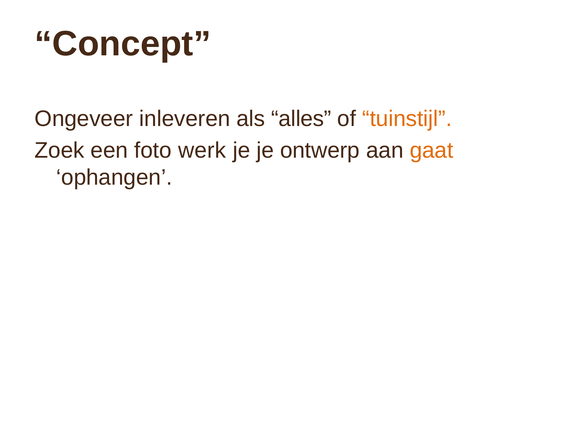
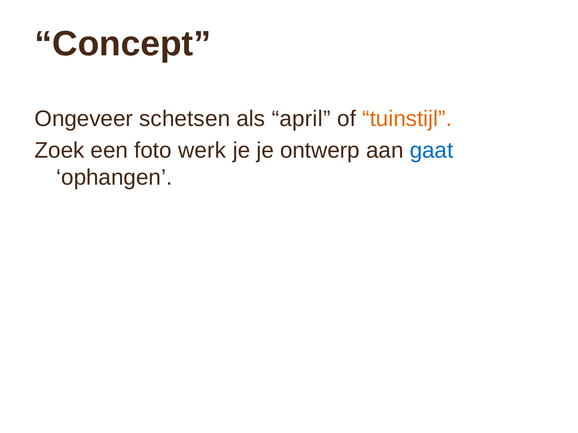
inleveren: inleveren -> schetsen (185, 119)
alles: alles -> april (301, 119)
gaat colour: orange -> blue (432, 151)
